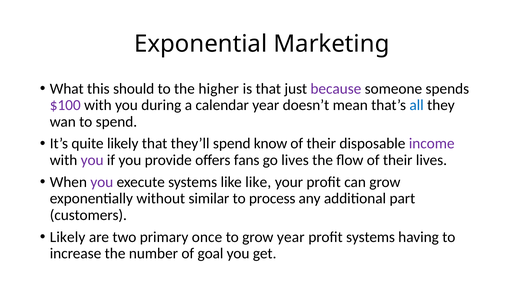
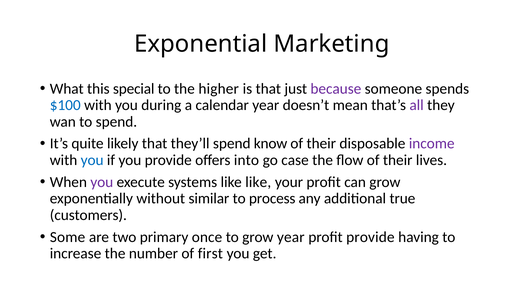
should: should -> special (134, 89)
$100 colour: purple -> blue (65, 105)
all colour: blue -> purple (417, 105)
you colour: purple -> blue (92, 160)
fans: fans -> into (246, 160)
go lives: lives -> case (295, 160)
part: part -> true (402, 198)
Likely: Likely -> Some (68, 237)
profit systems: systems -> provide (370, 237)
goal: goal -> first (210, 253)
